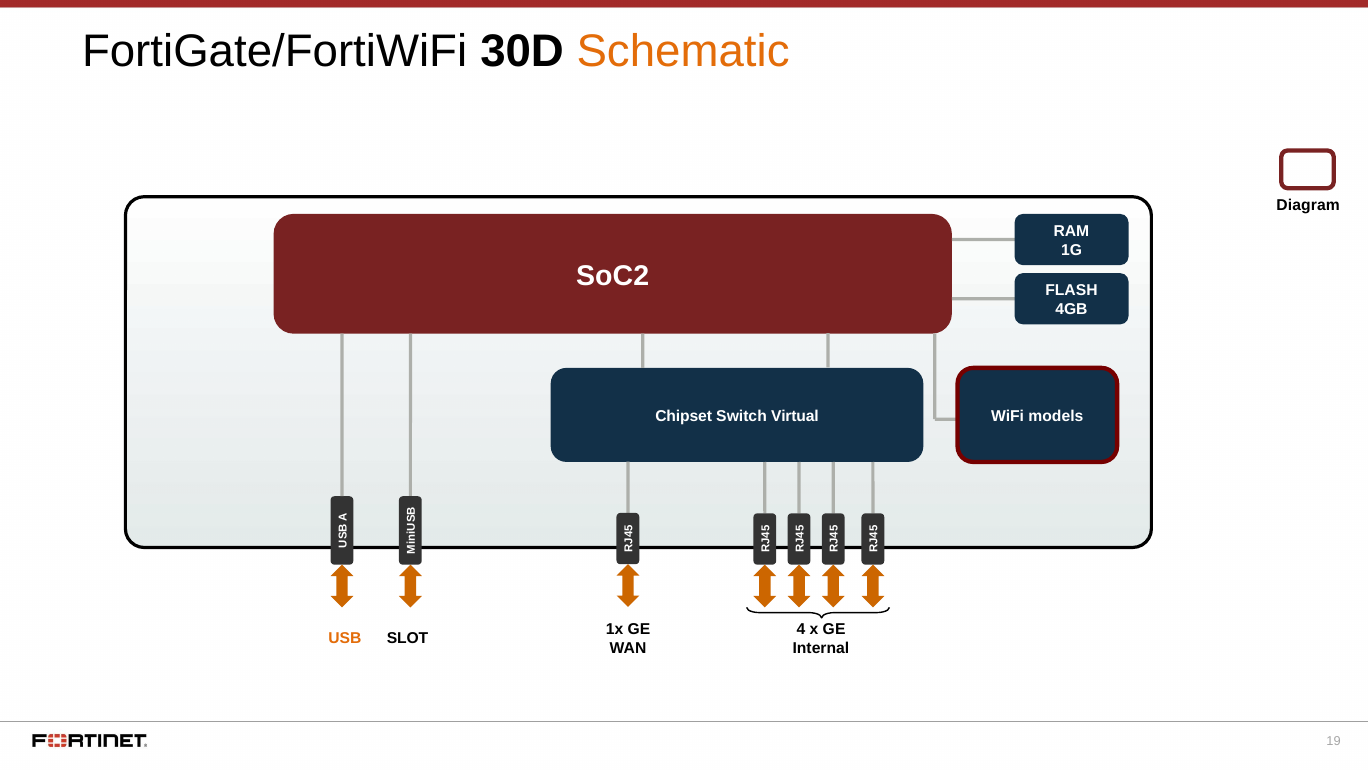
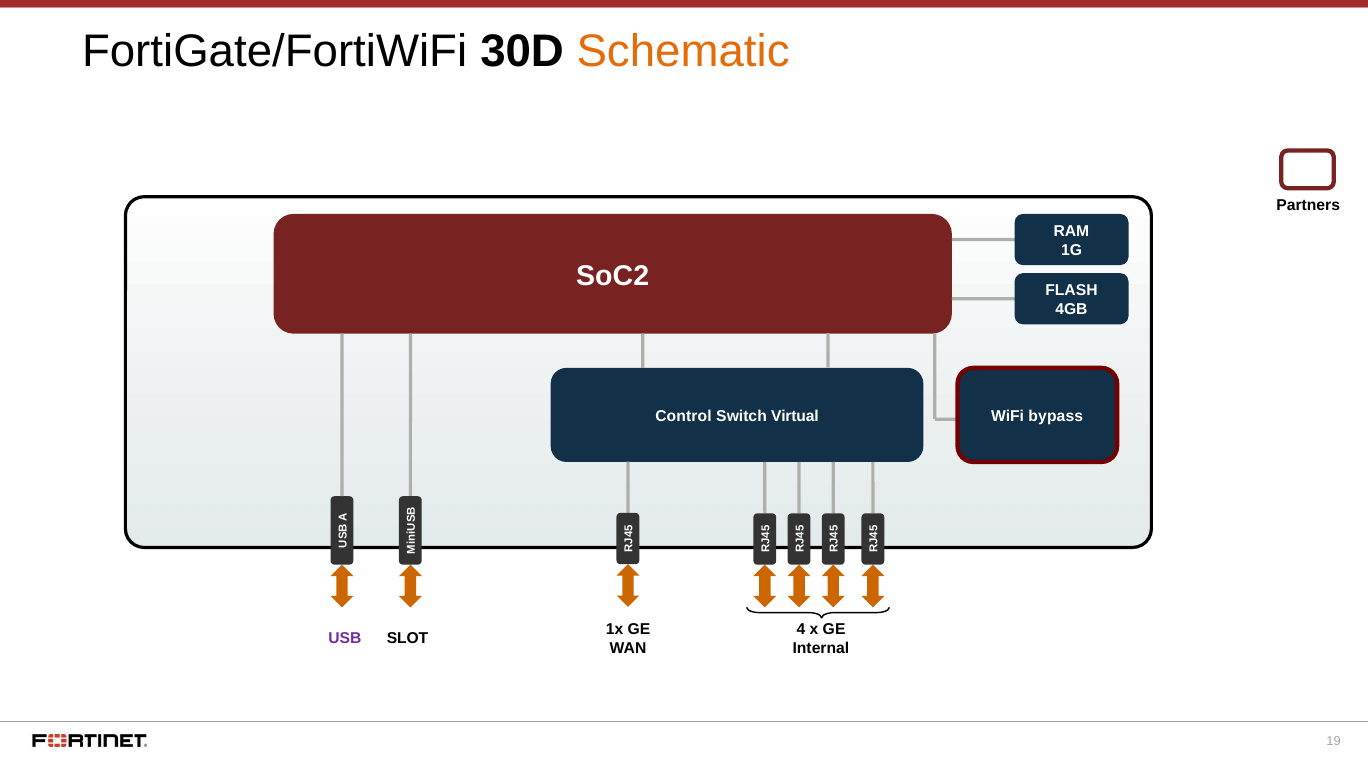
Diagram: Diagram -> Partners (1308, 205)
Chipset: Chipset -> Control (684, 416)
models: models -> bypass (1056, 416)
USB colour: orange -> purple (345, 639)
